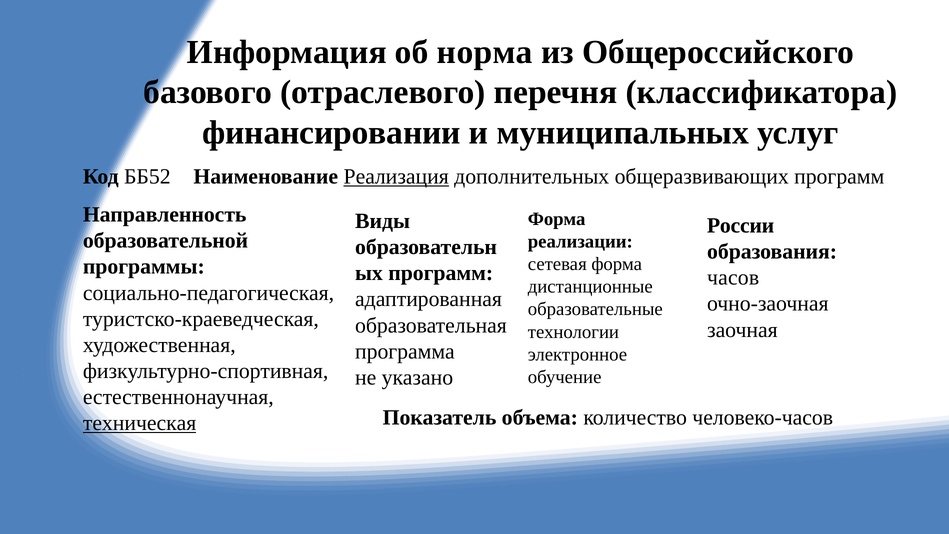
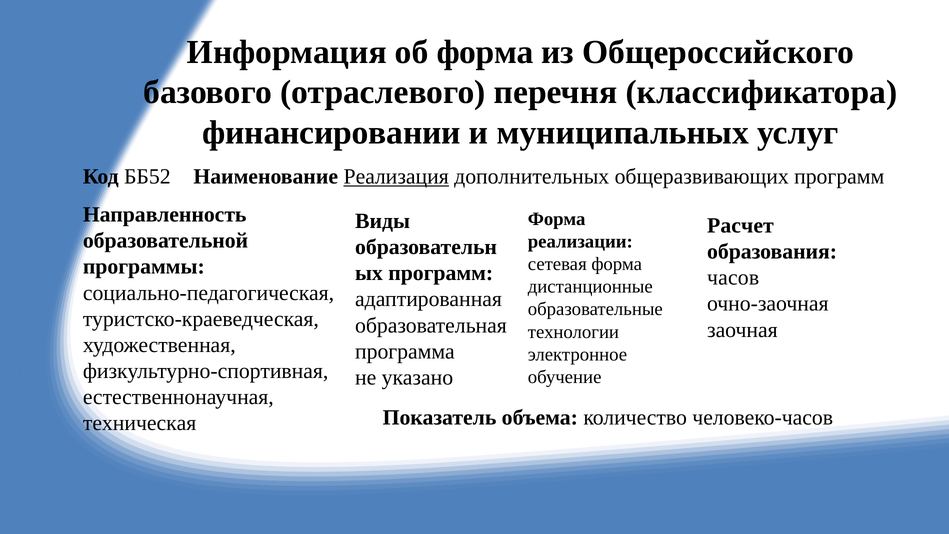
об норма: норма -> форма (485, 52)
России: России -> Расчет (740, 225)
техническая underline: present -> none (140, 423)
